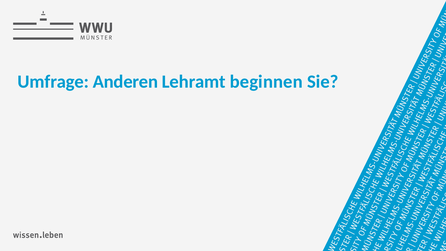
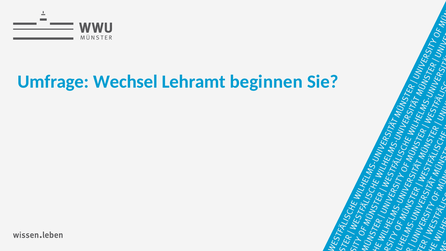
Anderen: Anderen -> Wechsel (125, 82)
